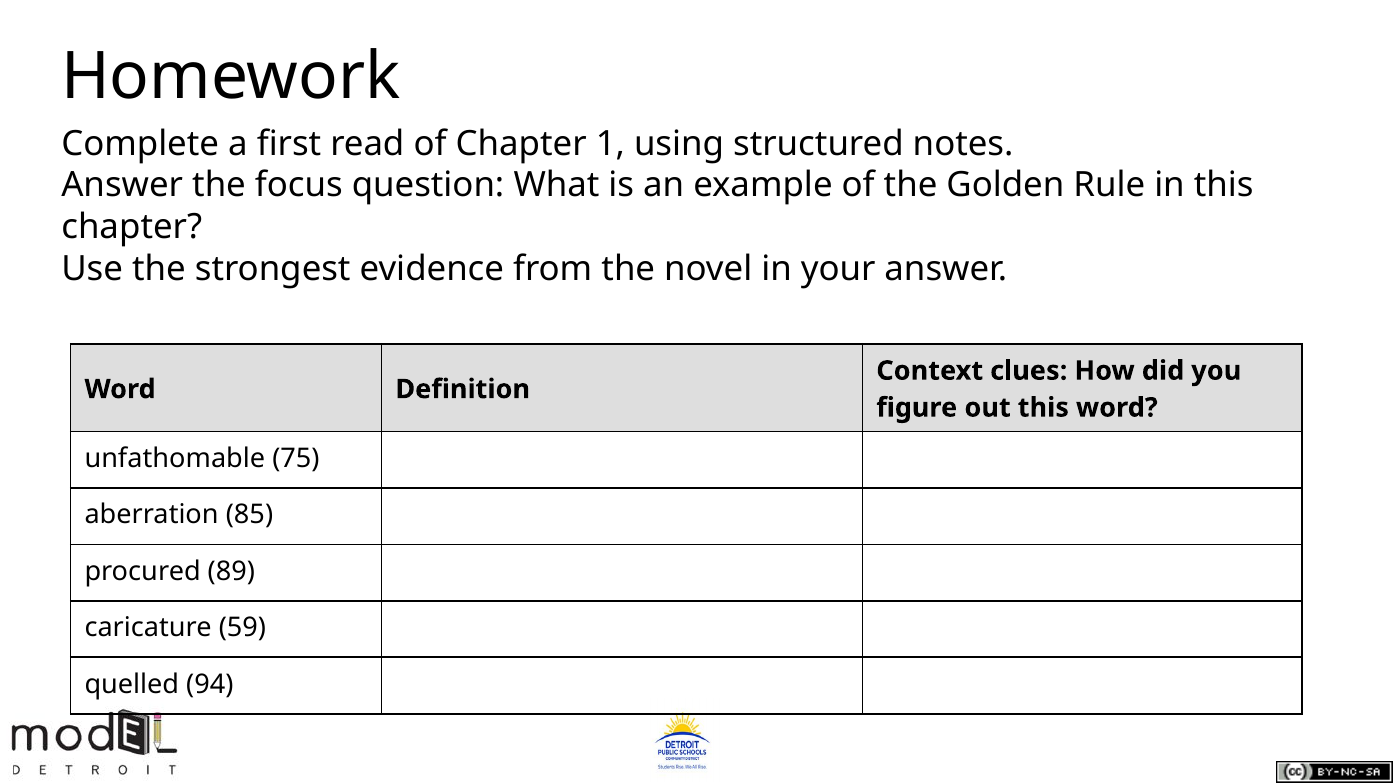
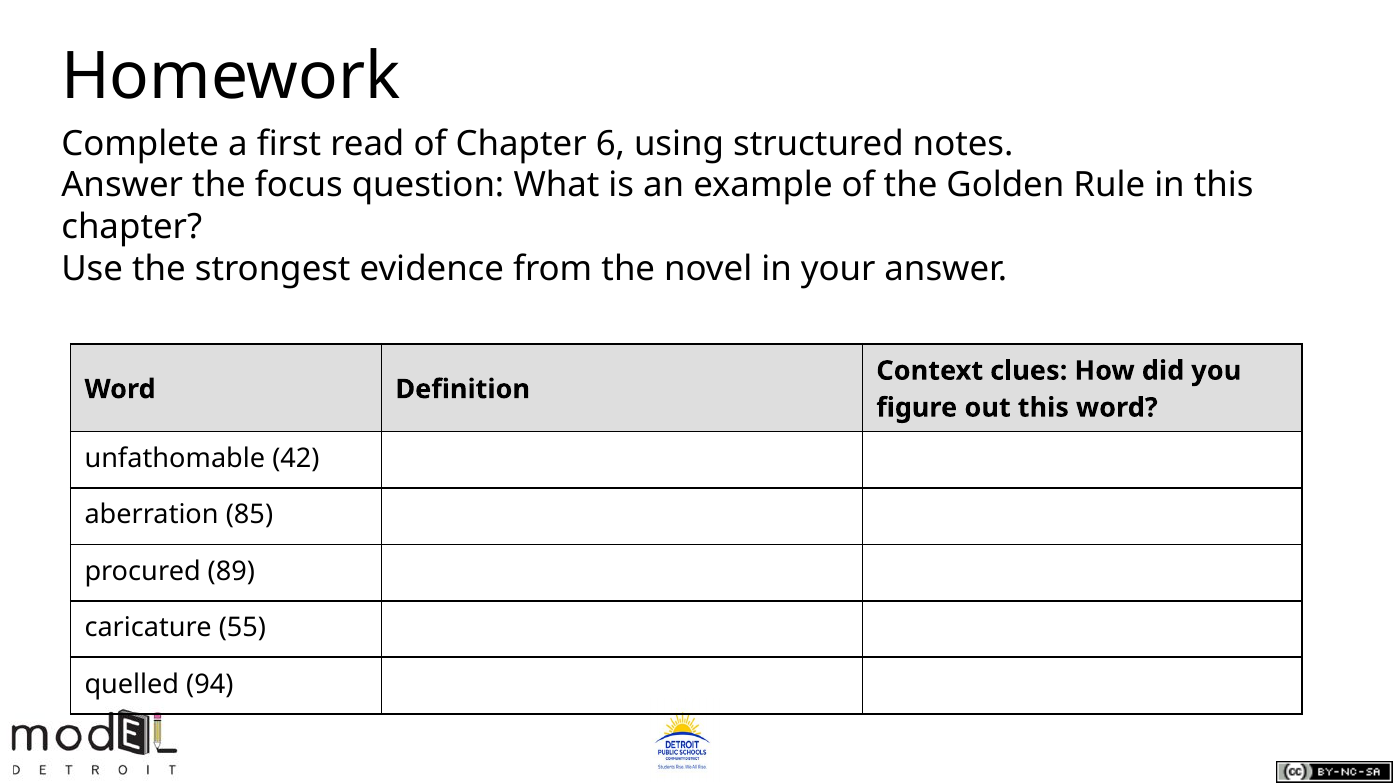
1: 1 -> 6 (610, 144)
75: 75 -> 42 (296, 459)
59: 59 -> 55 (242, 628)
